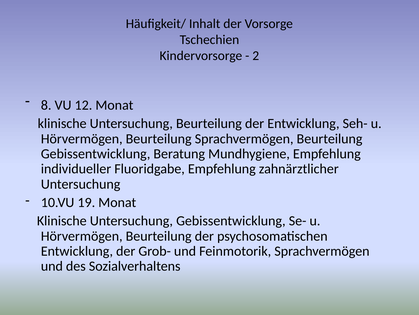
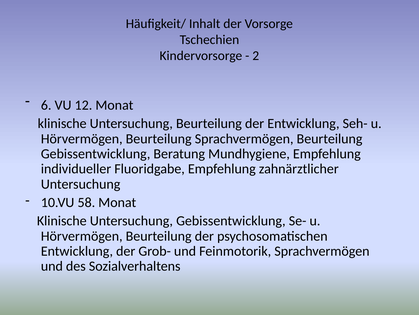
8: 8 -> 6 (46, 105)
19: 19 -> 58 (86, 202)
